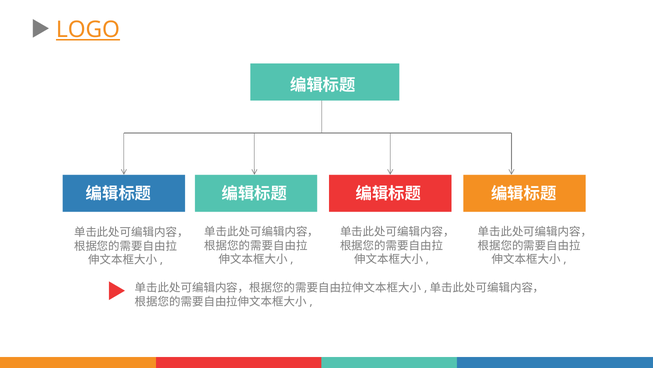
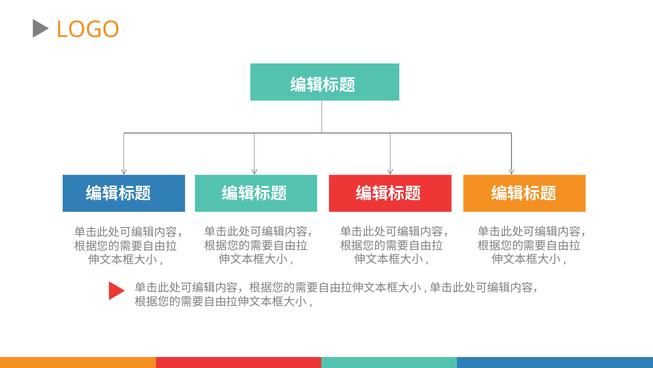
LOGO underline: present -> none (88, 30)
